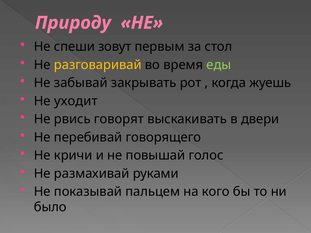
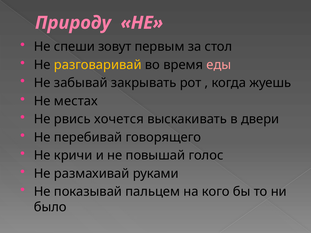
еды colour: light green -> pink (219, 65)
уходит: уходит -> местах (76, 101)
говорят: говорят -> хочется (119, 119)
